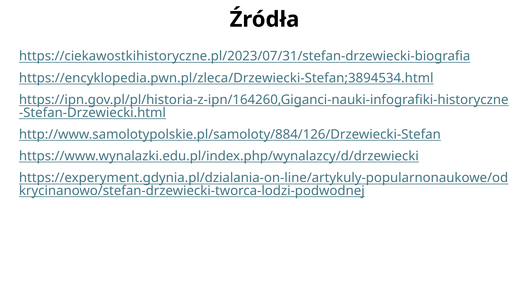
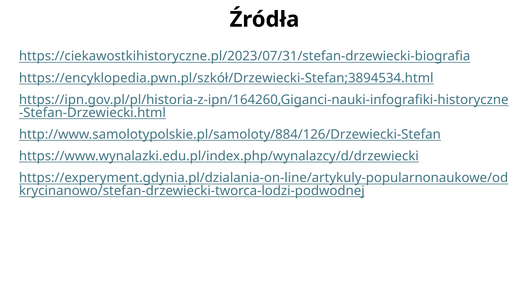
https://encyklopedia.pwn.pl/zleca/Drzewiecki-Stefan;3894534.html: https://encyklopedia.pwn.pl/zleca/Drzewiecki-Stefan;3894534.html -> https://encyklopedia.pwn.pl/szkół/Drzewiecki-Stefan;3894534.html (226, 78)
